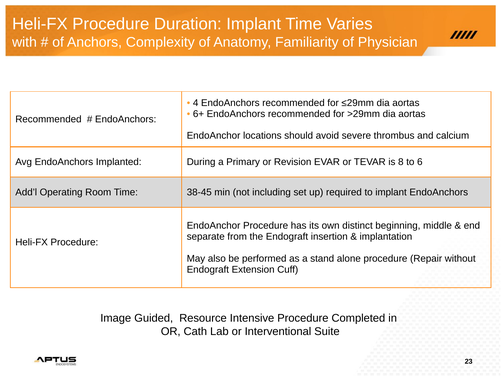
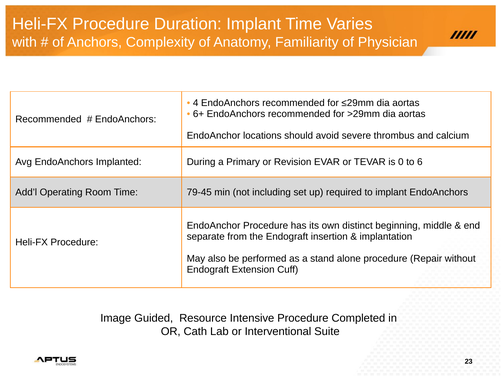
8: 8 -> 0 (401, 162)
38-45: 38-45 -> 79-45 (199, 192)
